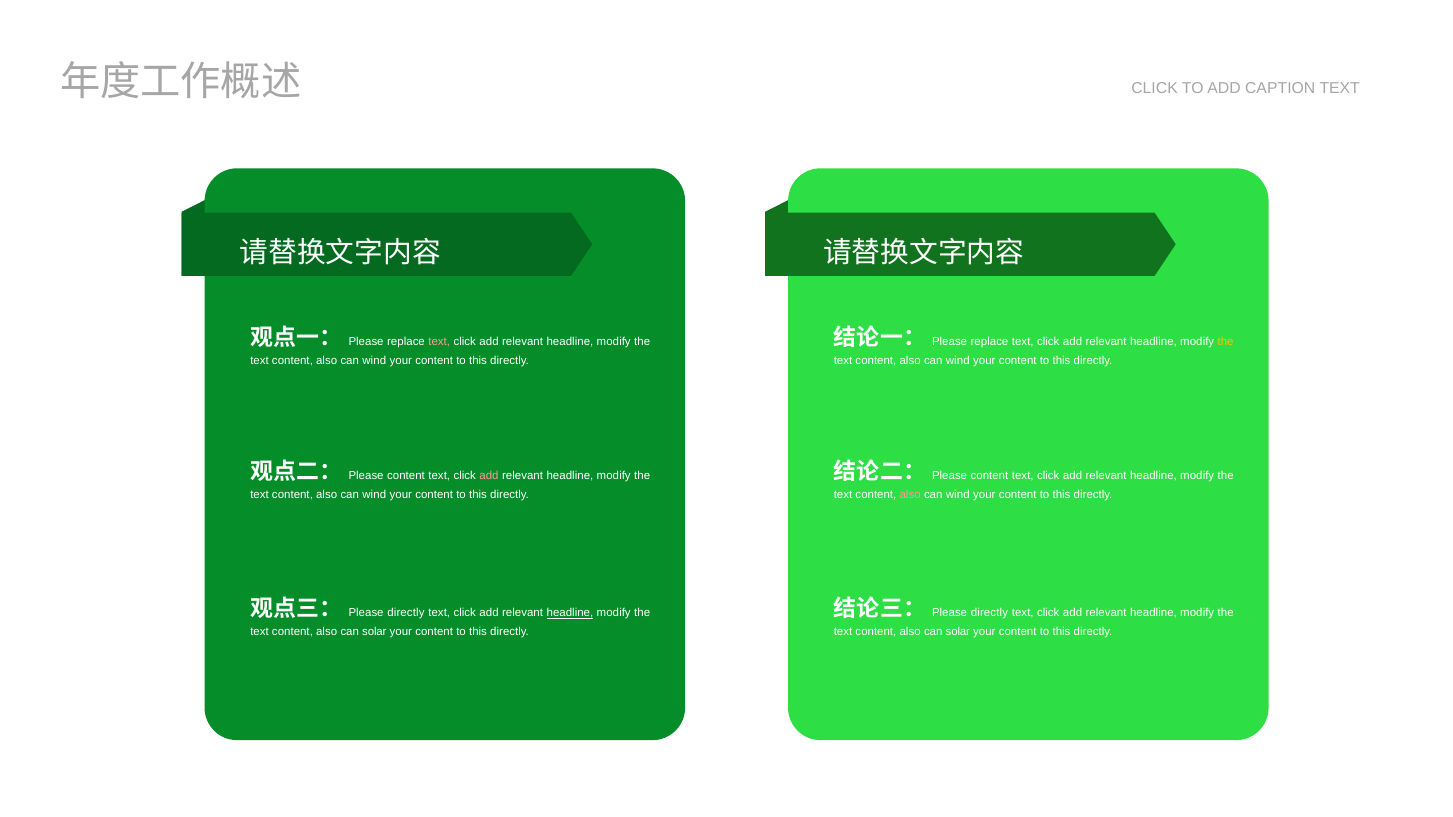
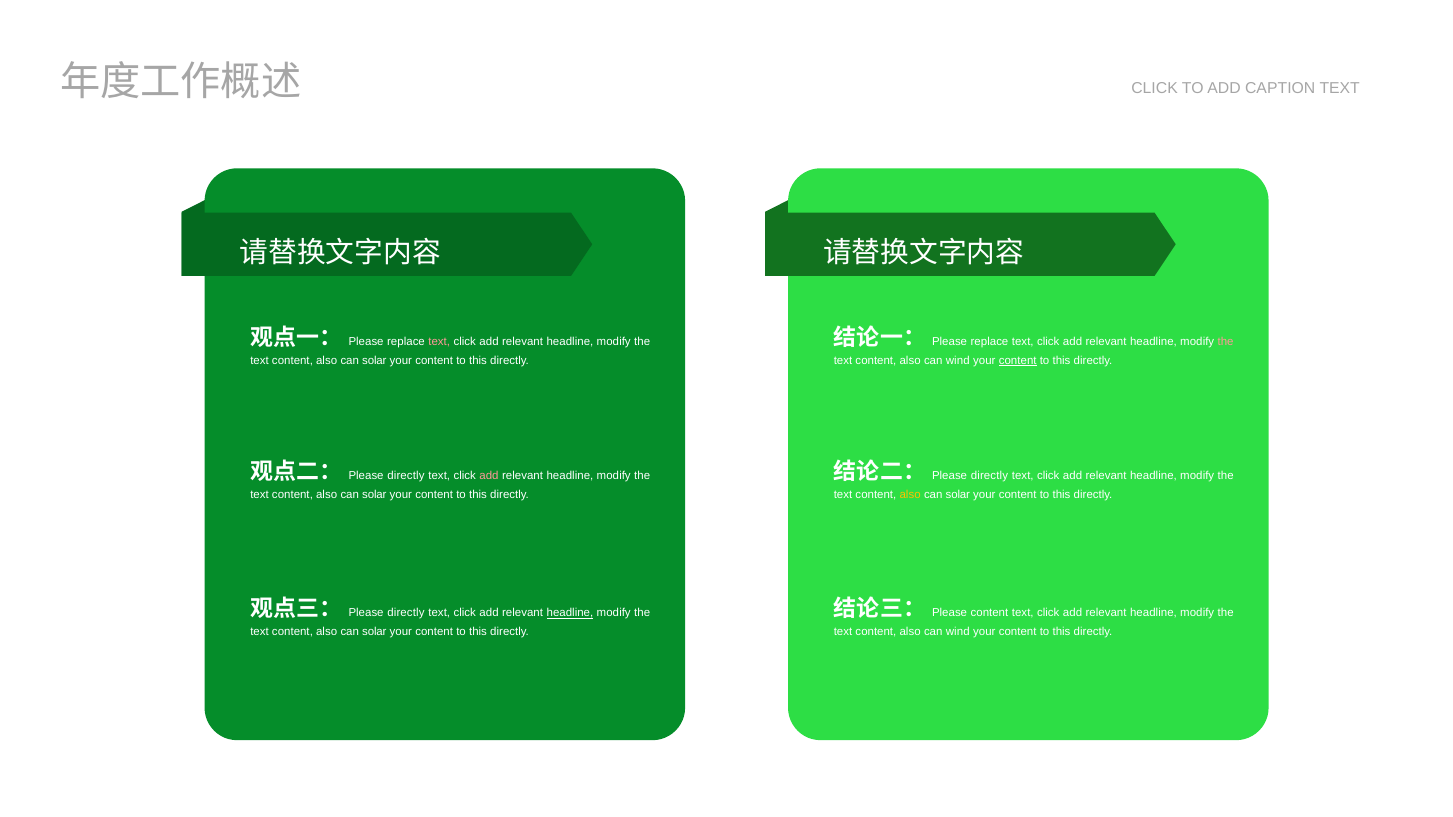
the colour: yellow -> pink (1226, 342)
wind: wind -> solar (374, 361)
content underline: none -> present (1018, 361)
content: content -> directly (406, 476)
content: content -> directly (989, 476)
wind: wind -> solar (374, 495)
also colour: pink -> yellow (910, 495)
wind: wind -> solar (958, 495)
directly: directly -> content (989, 613)
solar: solar -> wind (958, 632)
